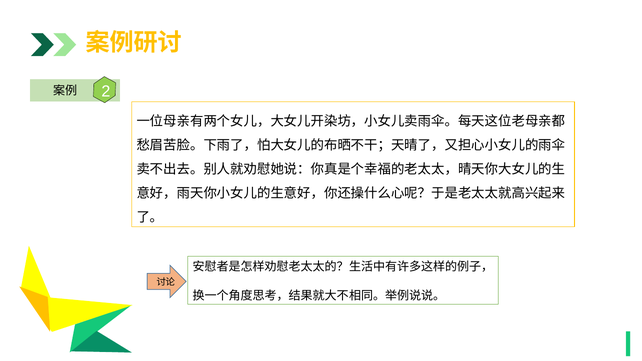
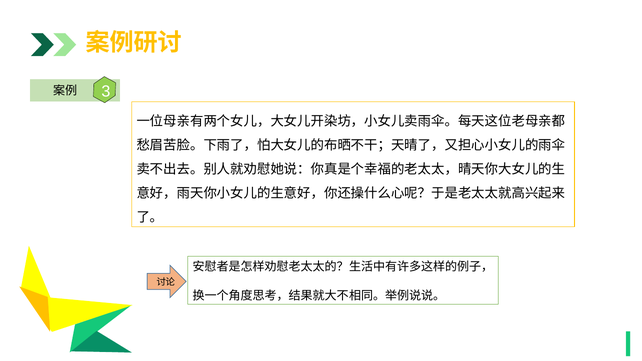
2: 2 -> 3 (106, 91)
